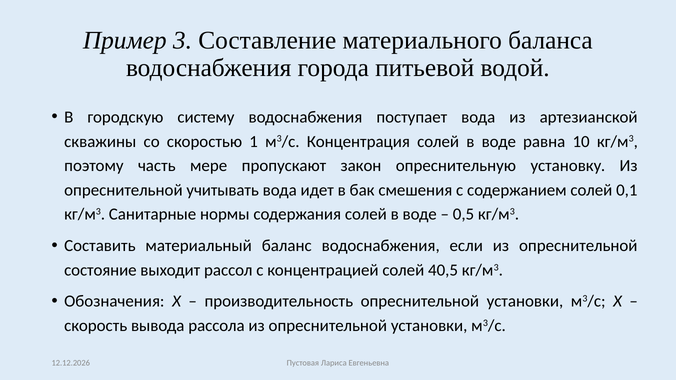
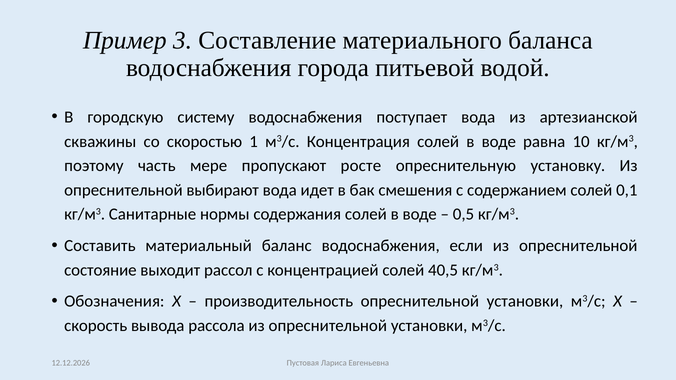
закон: закон -> росте (361, 166)
учитывать: учитывать -> выбирают (223, 190)
